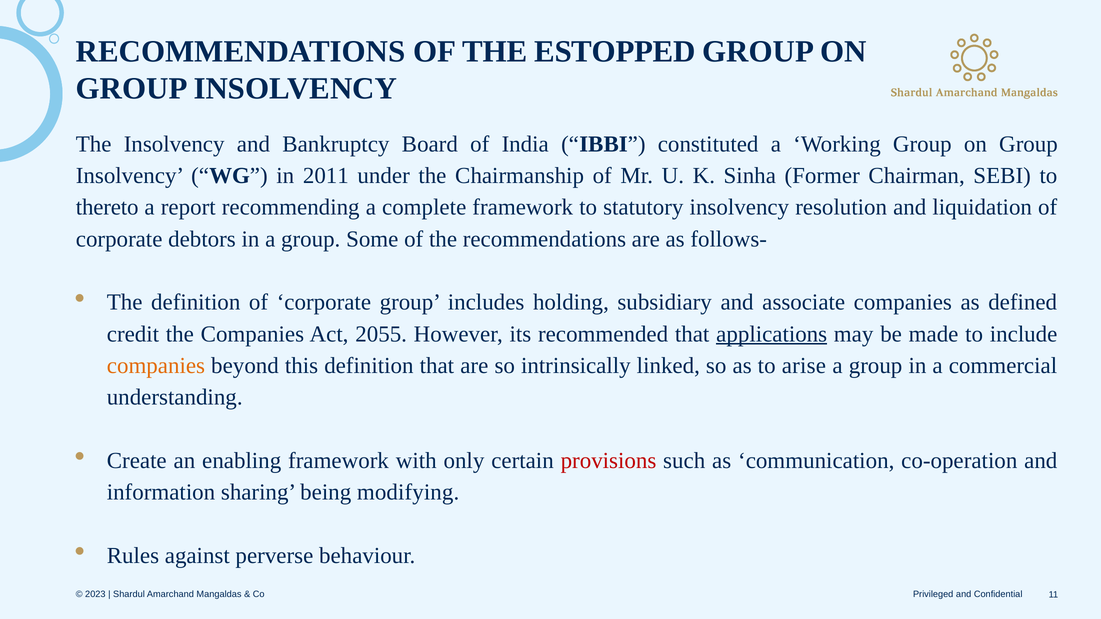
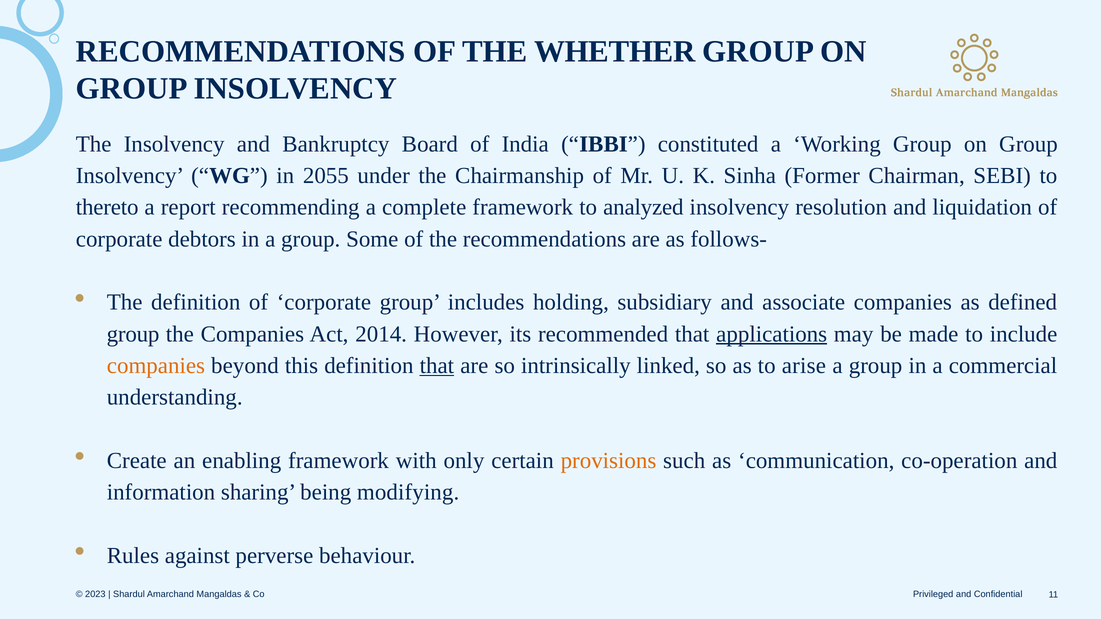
ESTOPPED: ESTOPPED -> WHETHER (615, 51)
2011: 2011 -> 2055 (326, 176)
statutory: statutory -> analyzed (643, 207)
credit: credit -> group (133, 334)
2055: 2055 -> 2014 (381, 334)
that underline: none -> present (437, 366)
provisions colour: red -> orange (608, 461)
